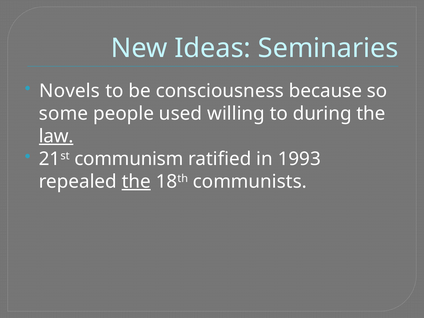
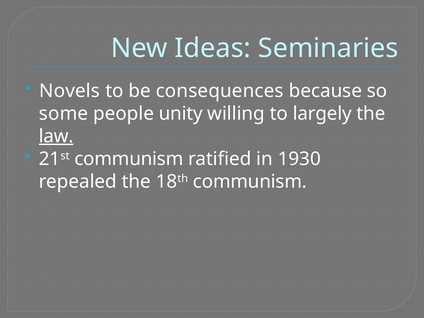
consciousness: consciousness -> consequences (220, 91)
used: used -> unity (181, 114)
during: during -> largely (322, 114)
1993: 1993 -> 1930 (299, 159)
the underline: present -> none (136, 182)
18th communists: communists -> communism (250, 182)
